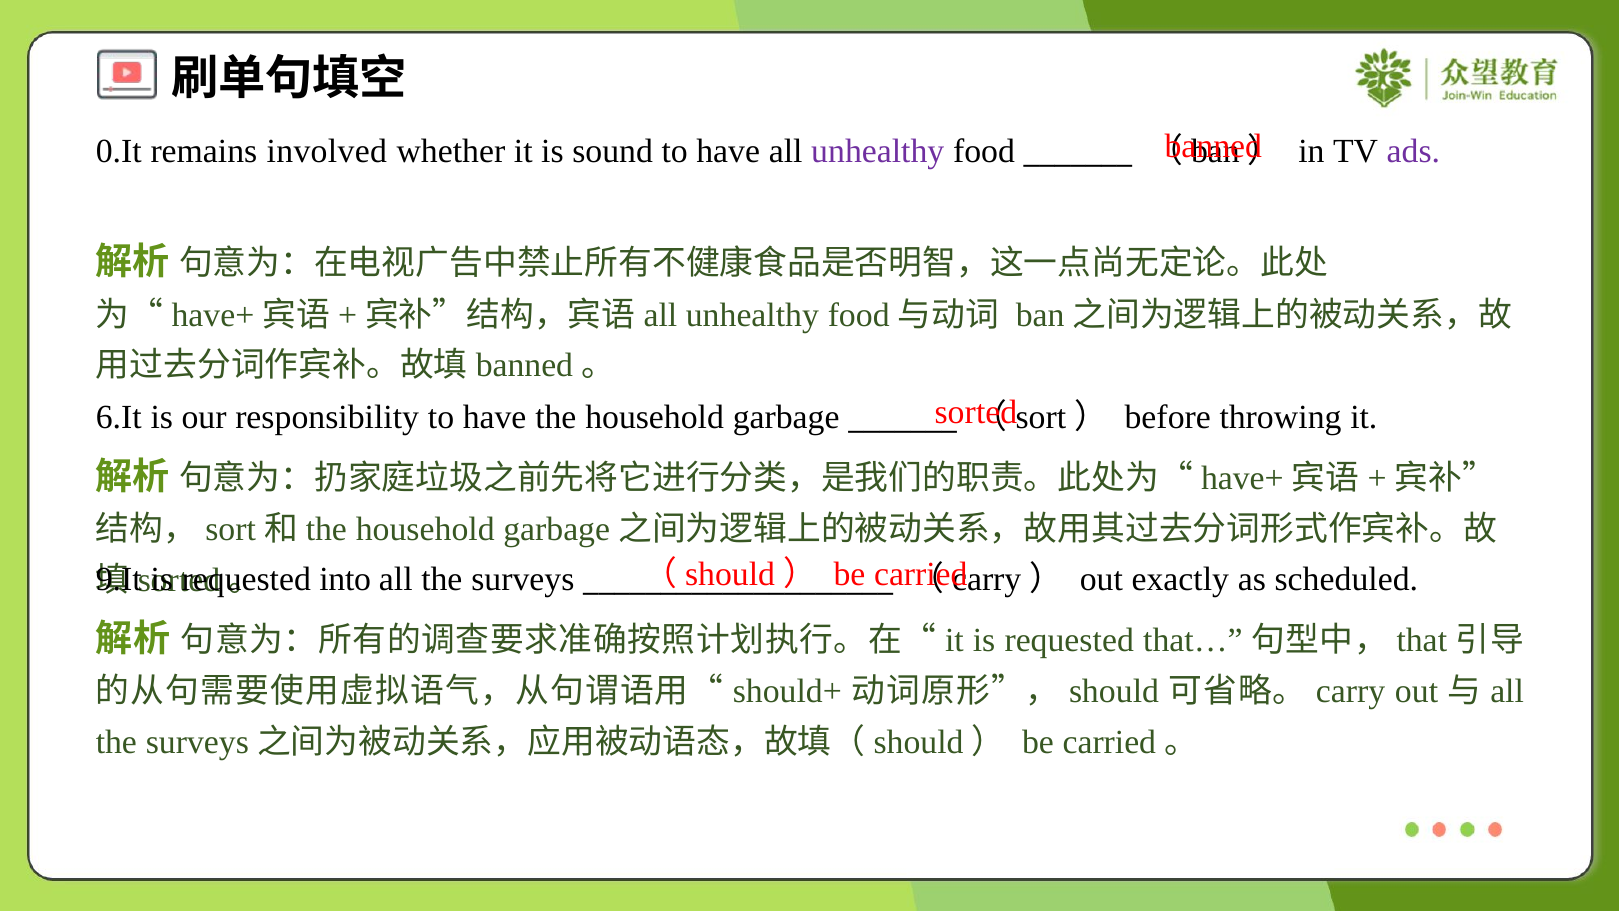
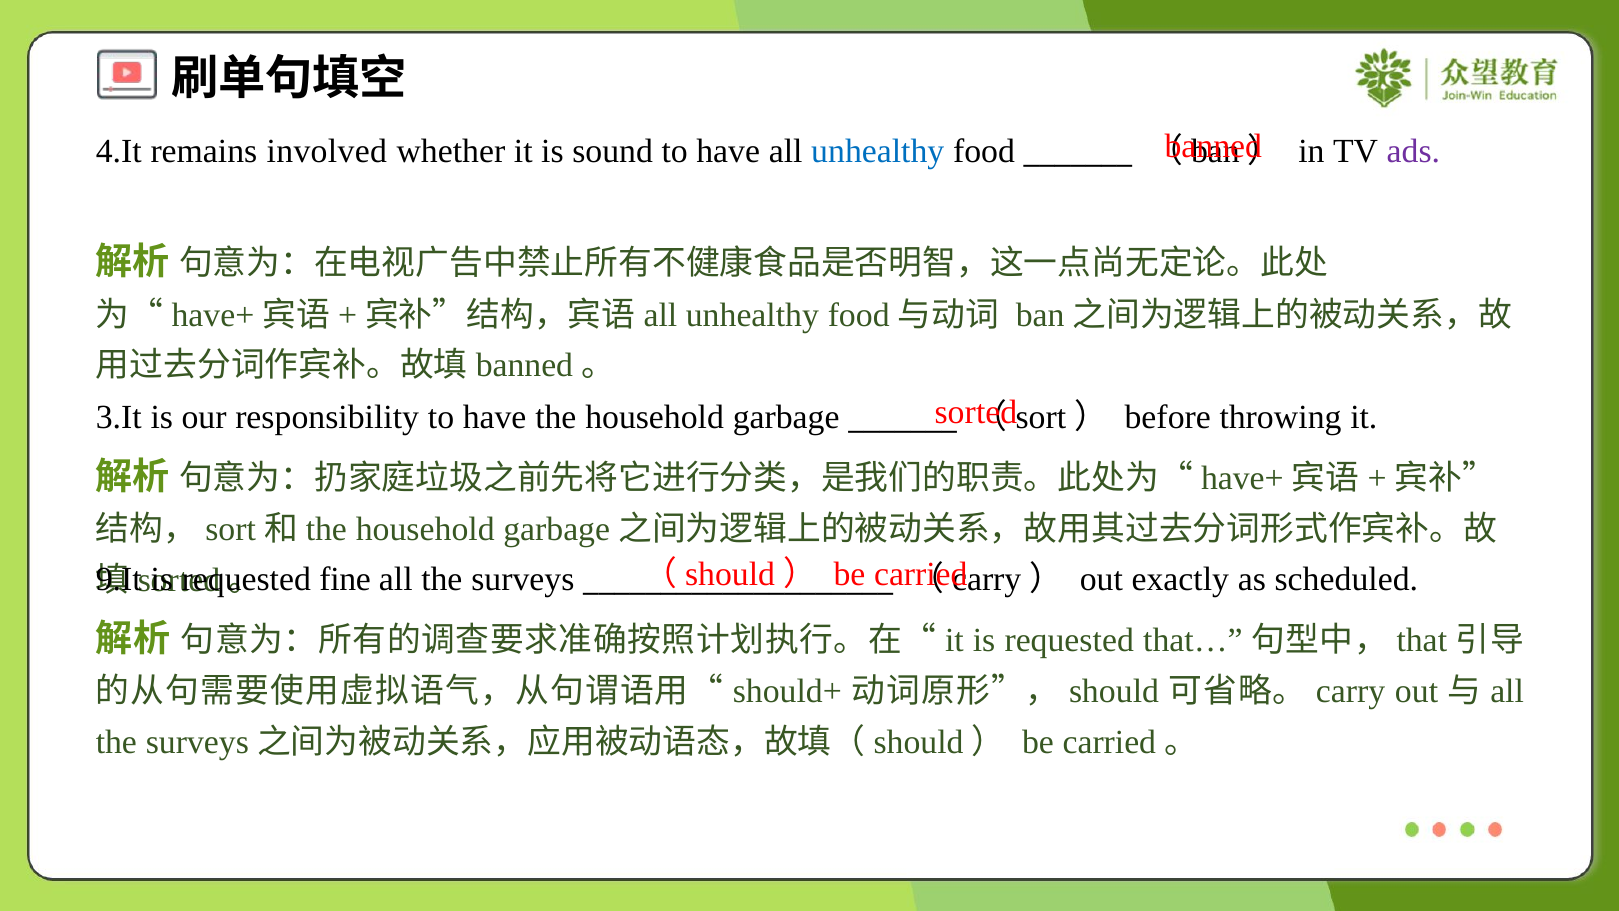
0.It: 0.It -> 4.It (119, 152)
unhealthy colour: purple -> blue (878, 152)
6.It: 6.It -> 3.It (119, 417)
into: into -> fine (345, 579)
